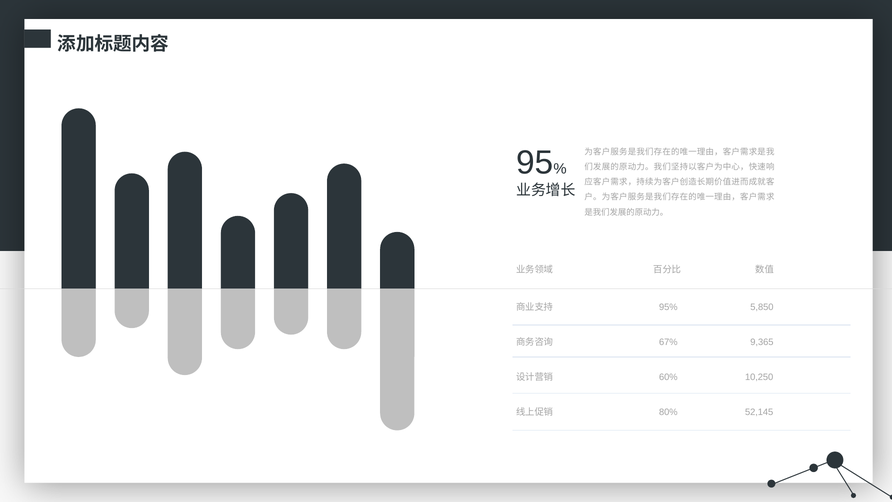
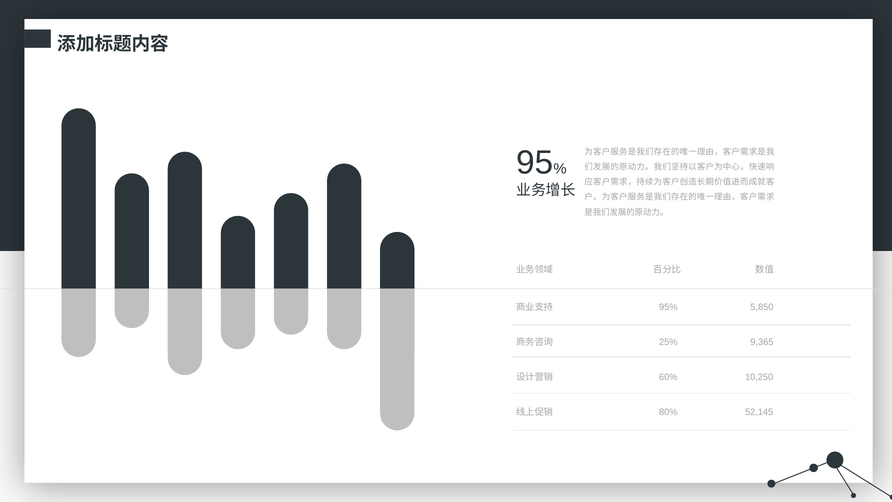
67%: 67% -> 25% (668, 342)
